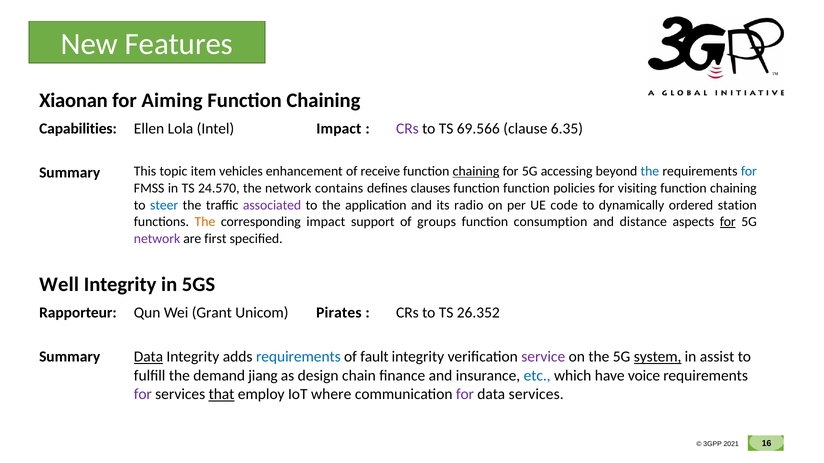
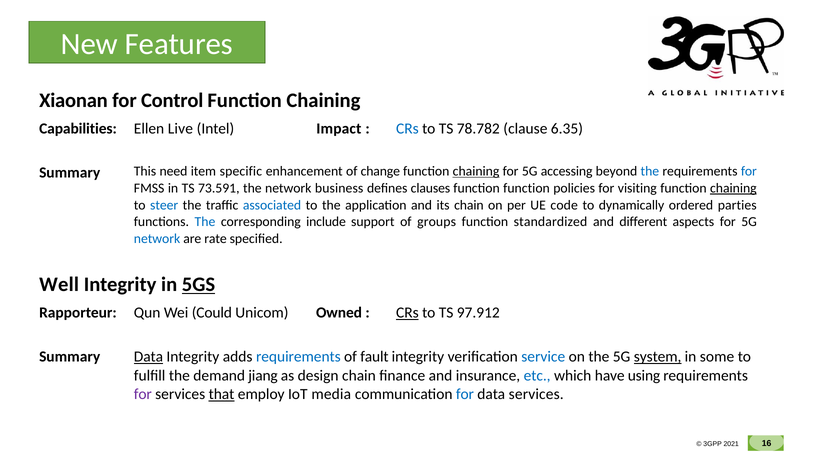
Aiming: Aiming -> Control (172, 101)
Lola: Lola -> Live (180, 129)
CRs colour: purple -> blue (407, 129)
69.566: 69.566 -> 78.782 (478, 129)
topic: topic -> need (173, 172)
vehicles: vehicles -> specific (241, 172)
receive: receive -> change (380, 172)
24.570: 24.570 -> 73.591 (219, 188)
contains: contains -> business (339, 188)
chaining underline: none -> present (733, 188)
associated colour: purple -> blue (272, 205)
its radio: radio -> chain (469, 205)
station: station -> parties (737, 205)
The colour: orange -> blue (205, 222)
corresponding impact: impact -> include (326, 222)
consumption: consumption -> standardized (550, 222)
distance: distance -> different (643, 222)
for underline: present -> none (728, 222)
network colour: purple -> blue (157, 239)
first: first -> rate (216, 239)
5GS underline: none -> present (198, 285)
Grant: Grant -> Could (212, 313)
Pirates: Pirates -> Owned (339, 313)
CRs underline: none -> present (407, 313)
26.352: 26.352 -> 97.912 (478, 313)
service colour: purple -> blue (543, 357)
assist: assist -> some (717, 357)
voice: voice -> using (644, 376)
where: where -> media (331, 395)
for colour: purple -> blue (465, 395)
